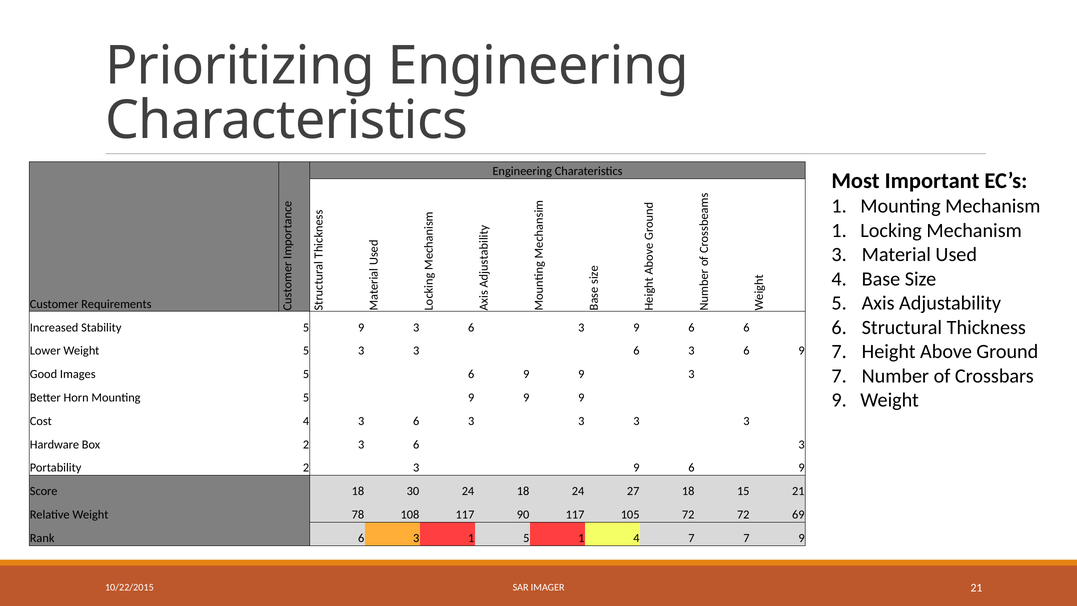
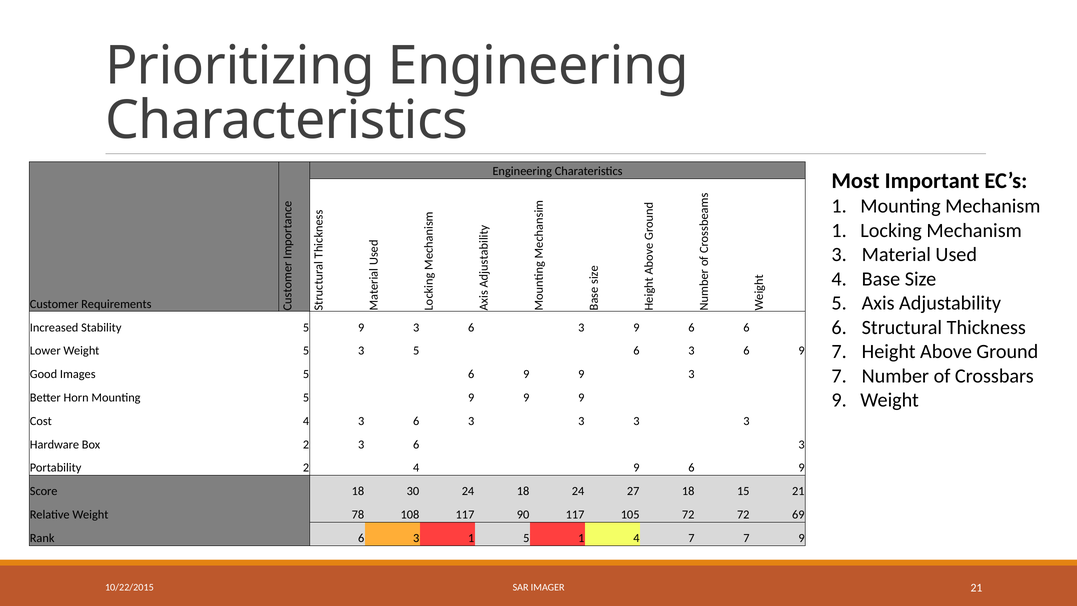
5 3 3: 3 -> 5 (416, 351)
Portability 2 3: 3 -> 4 (416, 468)
